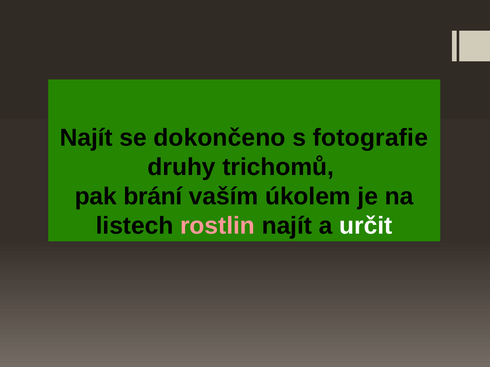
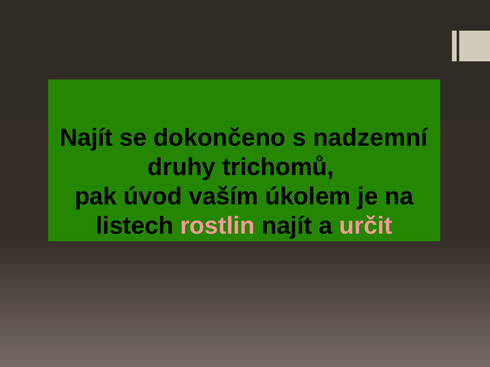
fotografie: fotografie -> nadzemní (370, 138)
brání: brání -> úvod (153, 197)
určit colour: white -> pink (366, 226)
